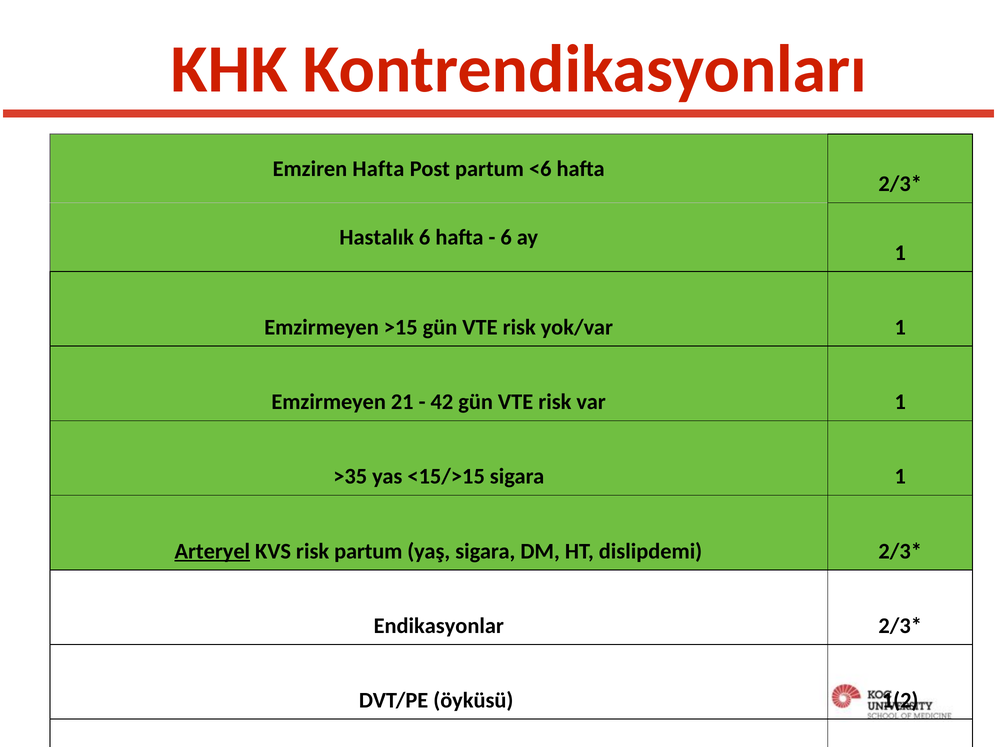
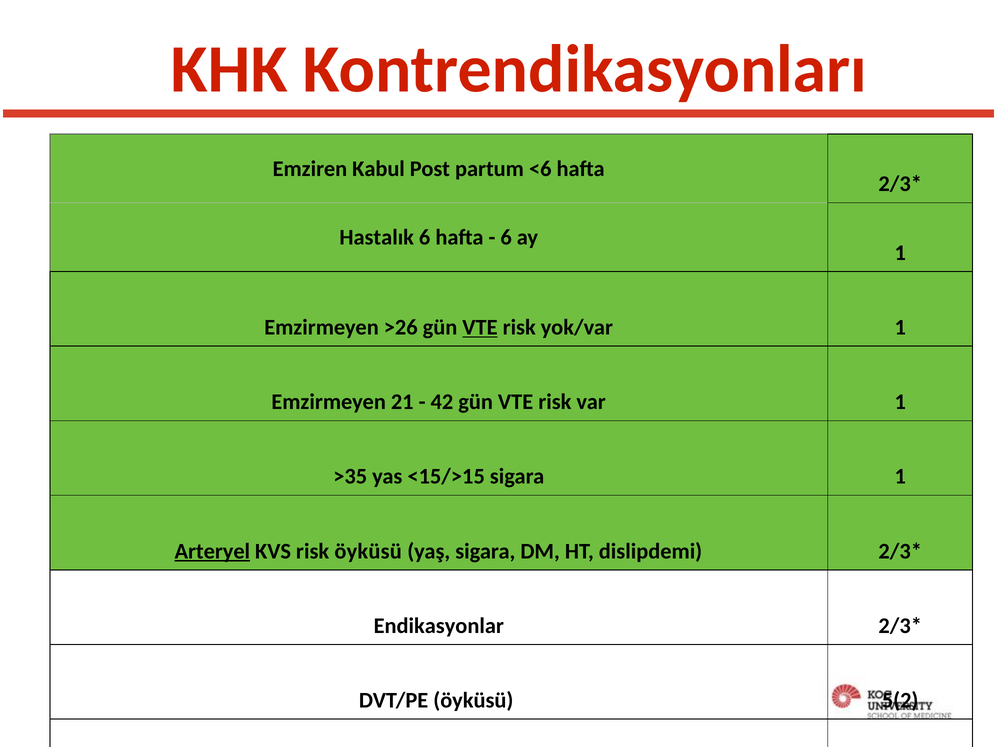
Emziren Hafta: Hafta -> Kabul (379, 169)
>15: >15 -> >26 (401, 328)
VTE underline: none -> present (480, 328)
risk partum: partum -> öyküsü (368, 552)
1(2: 1(2 -> 5(2 (900, 701)
